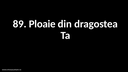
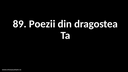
Ploaie: Ploaie -> Poezii (42, 24)
